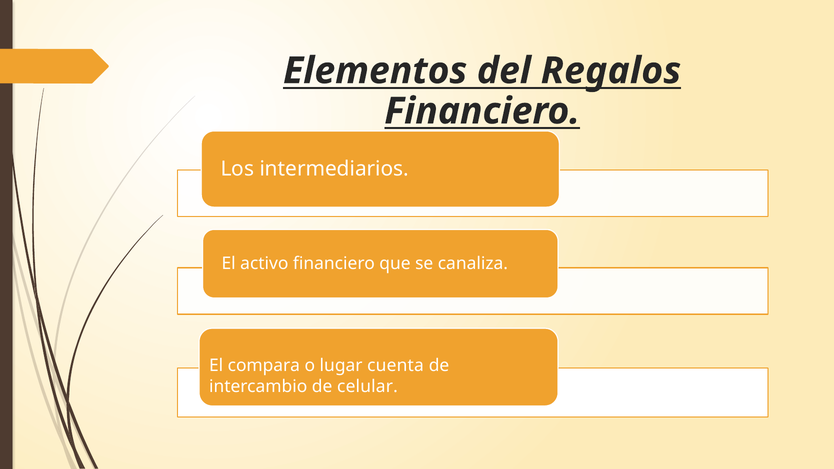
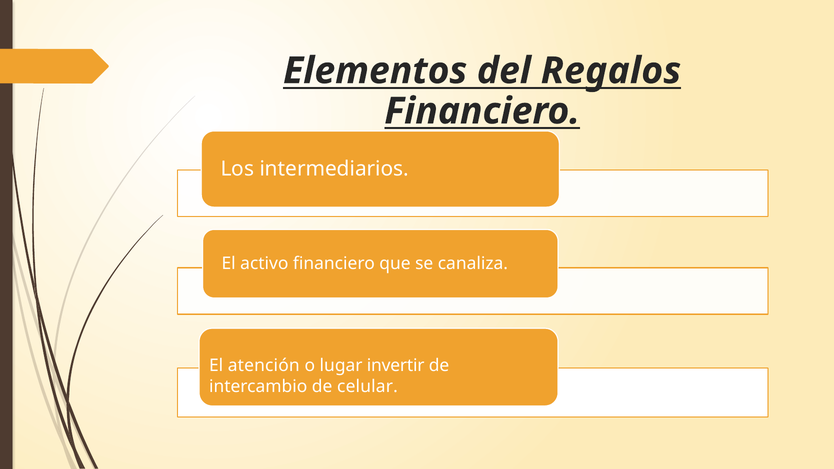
compara: compara -> atención (264, 366)
cuenta: cuenta -> invertir (396, 366)
